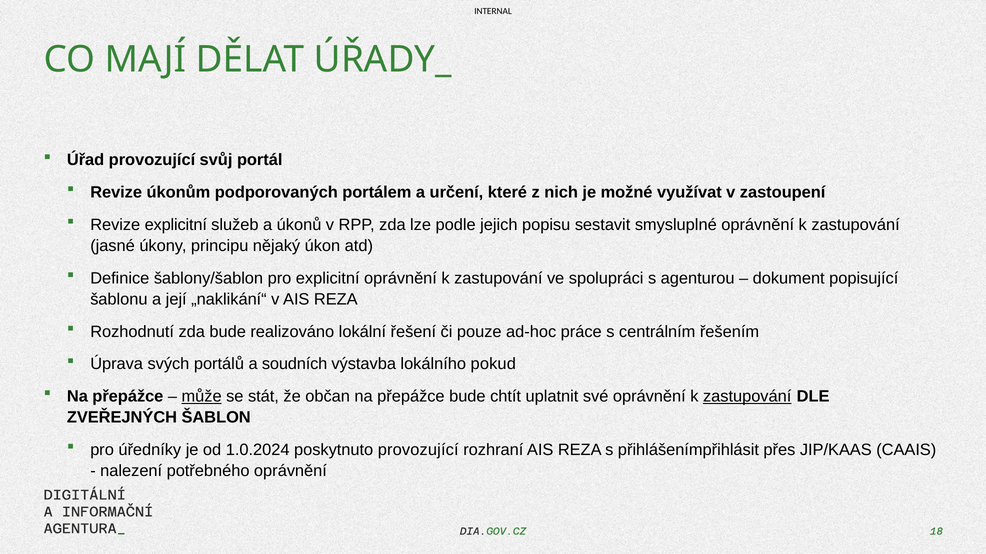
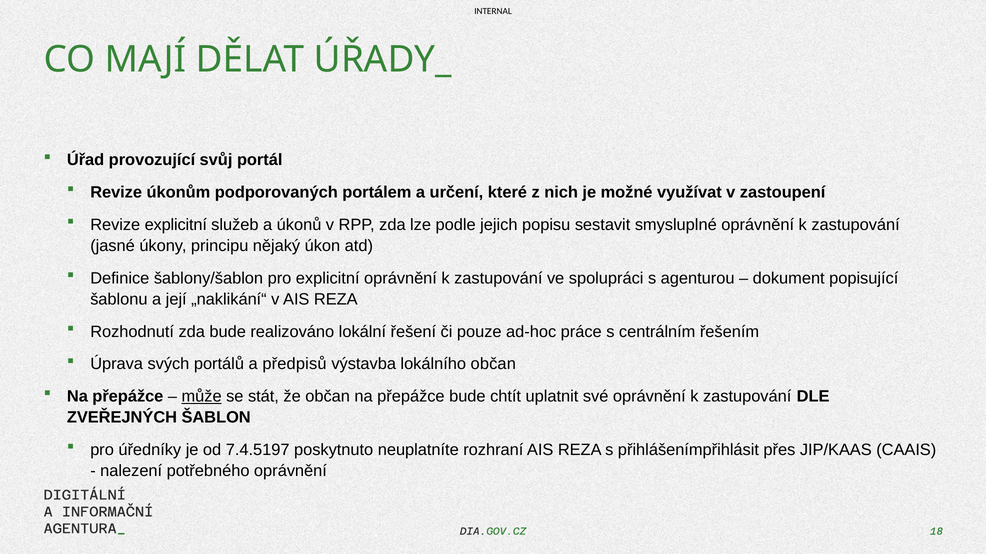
soudních: soudních -> předpisů (294, 364)
lokálního pokud: pokud -> občan (493, 364)
zastupování underline: present -> none (747, 397)
1.0.2024: 1.0.2024 -> 7.4.5197 (258, 450)
poskytnuto provozující: provozující -> neuplatníte (418, 450)
